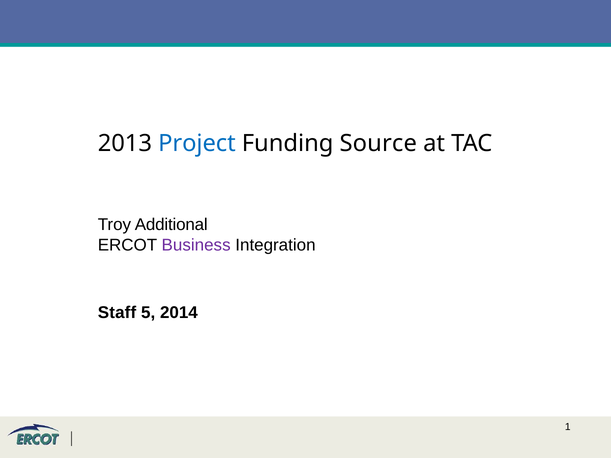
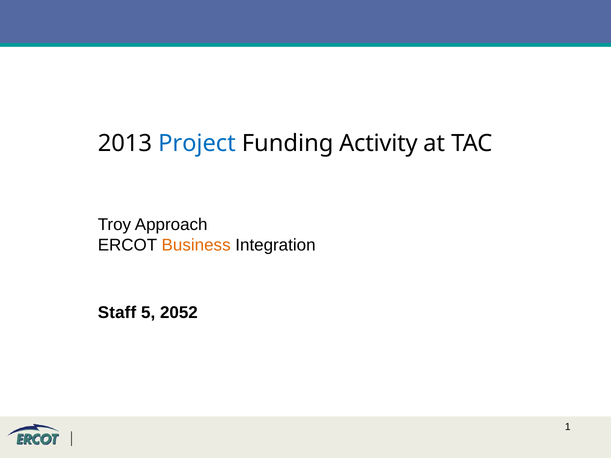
Source: Source -> Activity (378, 144)
Additional: Additional -> Approach (171, 225)
Business colour: purple -> orange (196, 245)
2014: 2014 -> 2052 (179, 313)
